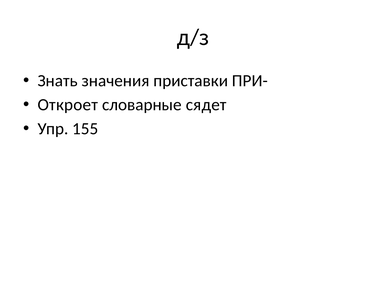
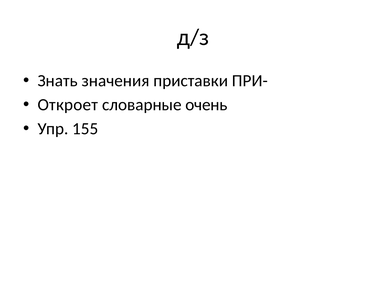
сядет: сядет -> очень (206, 105)
